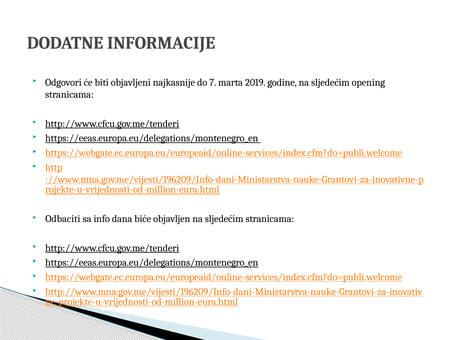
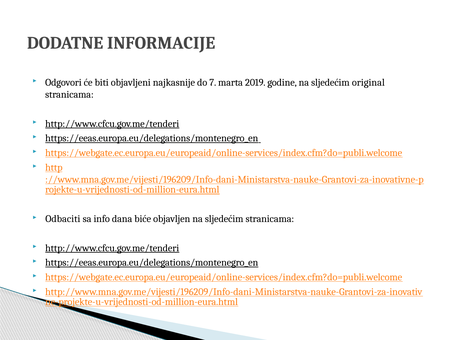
opening: opening -> original (368, 82)
